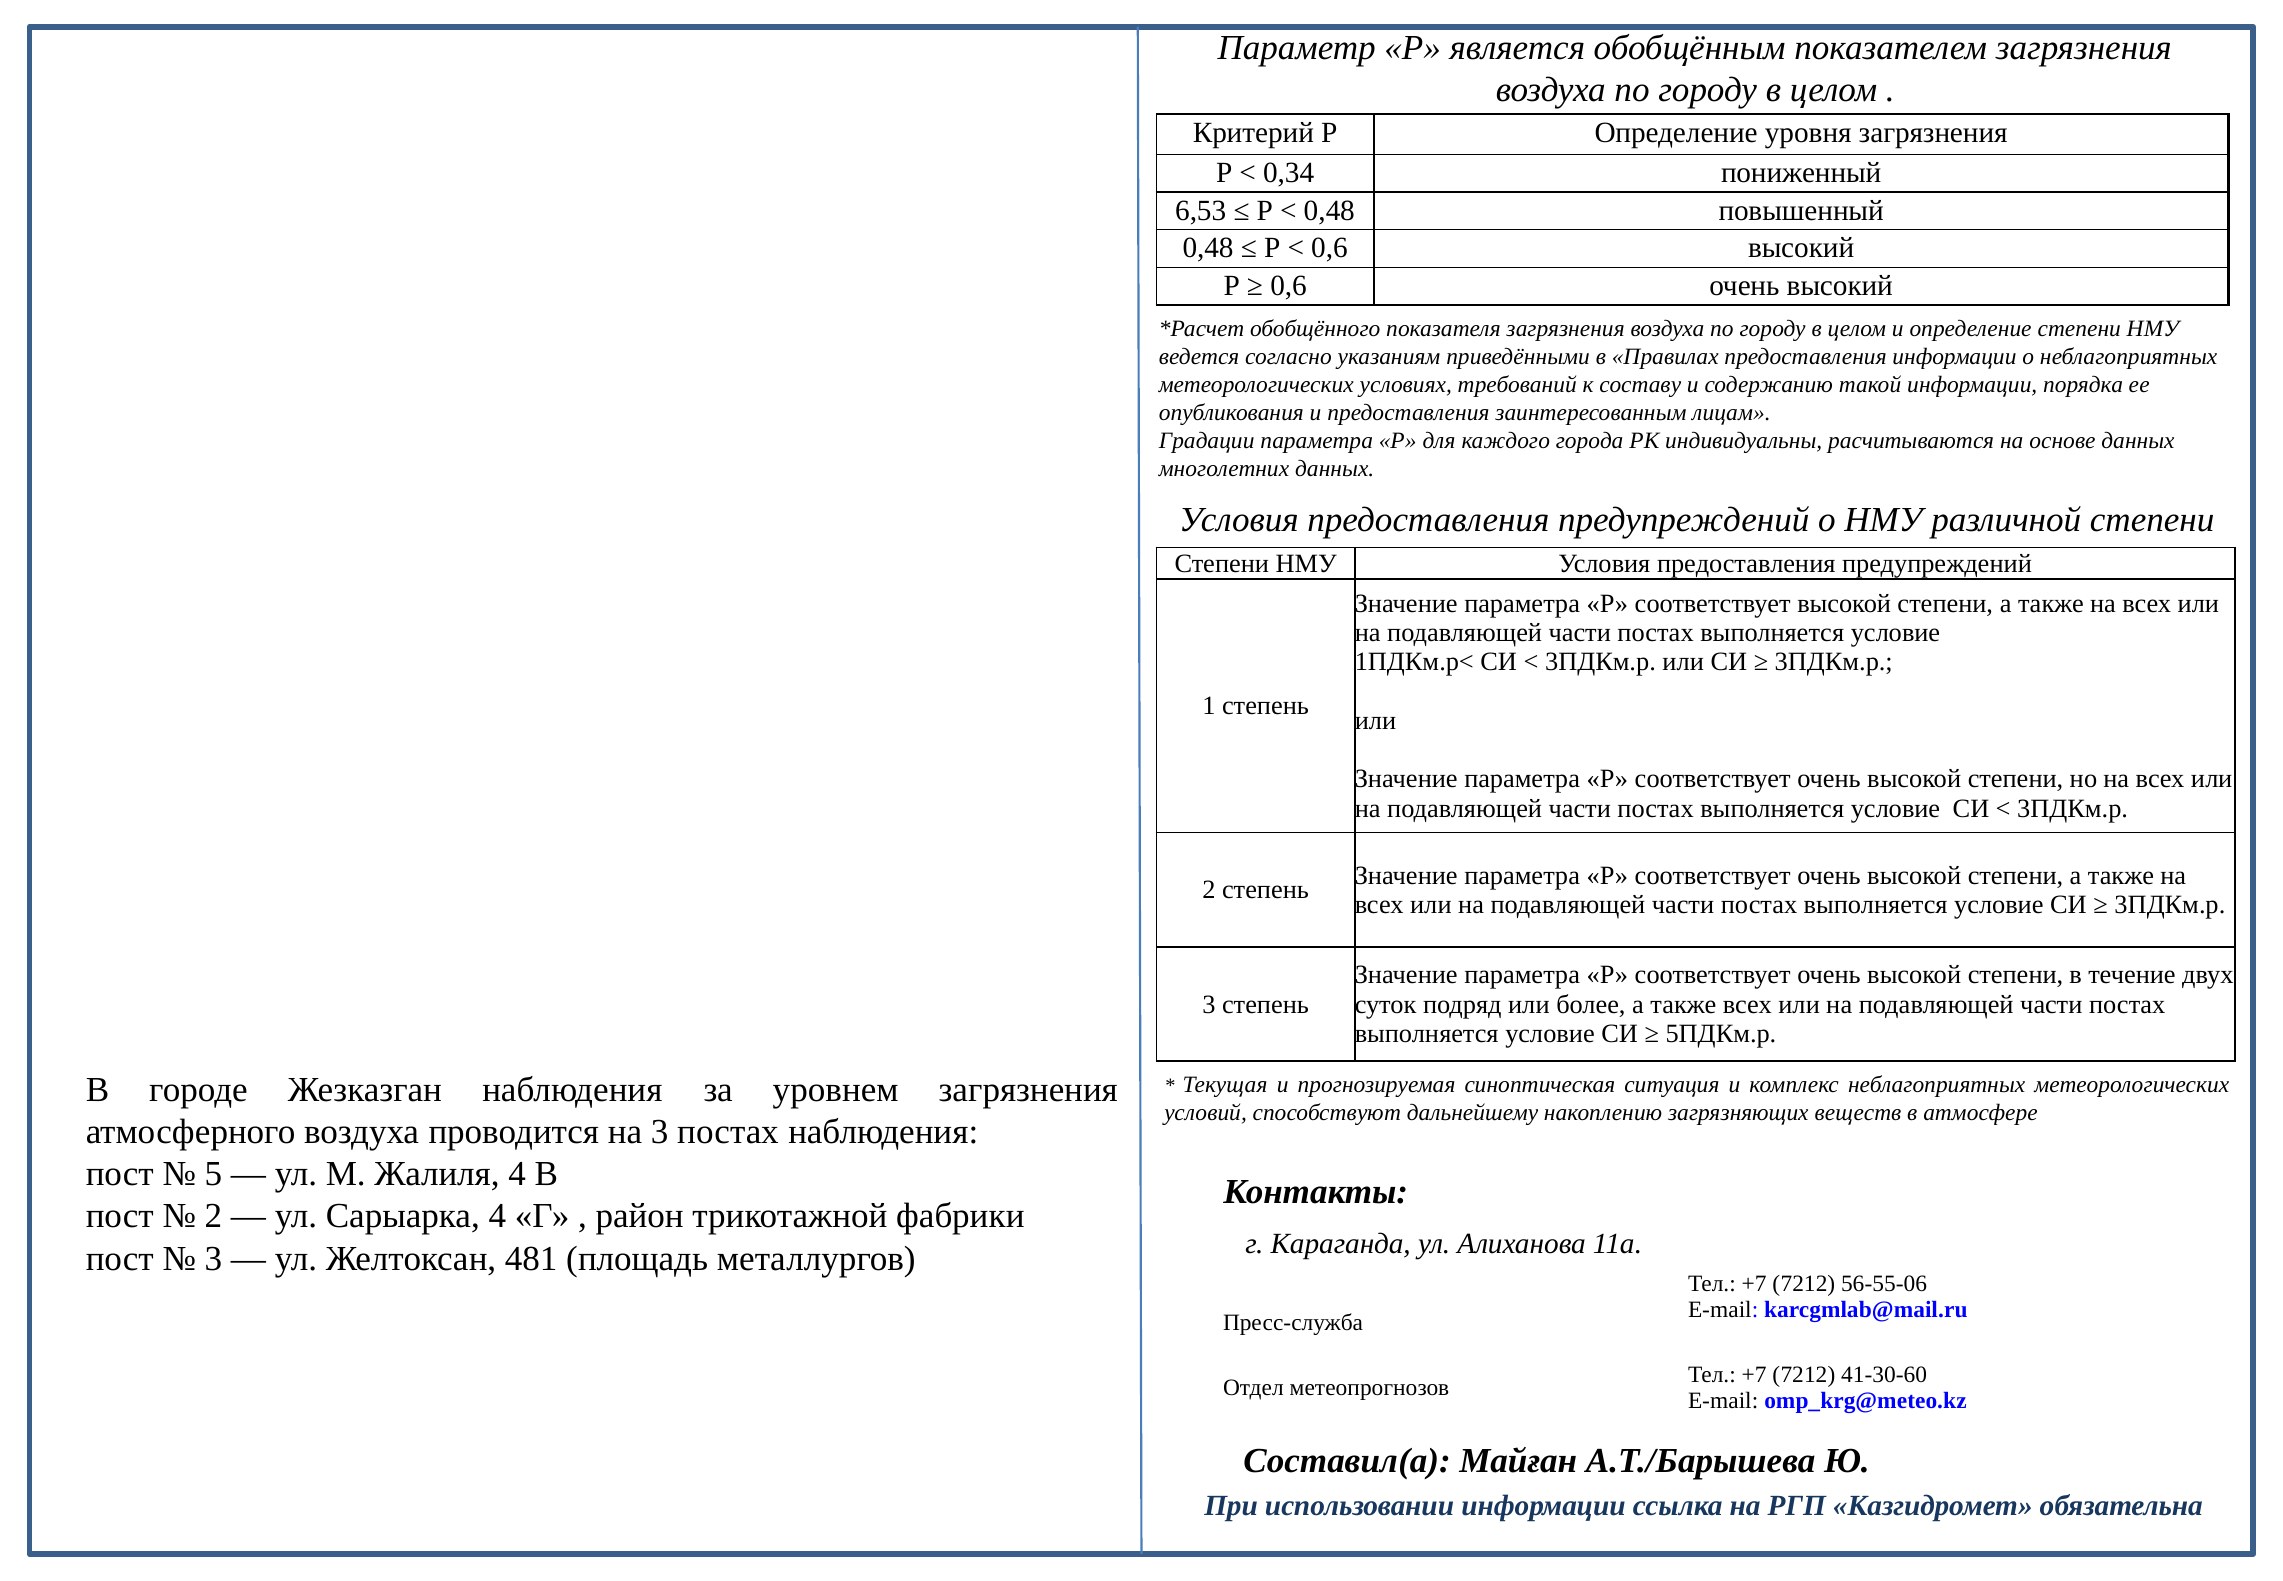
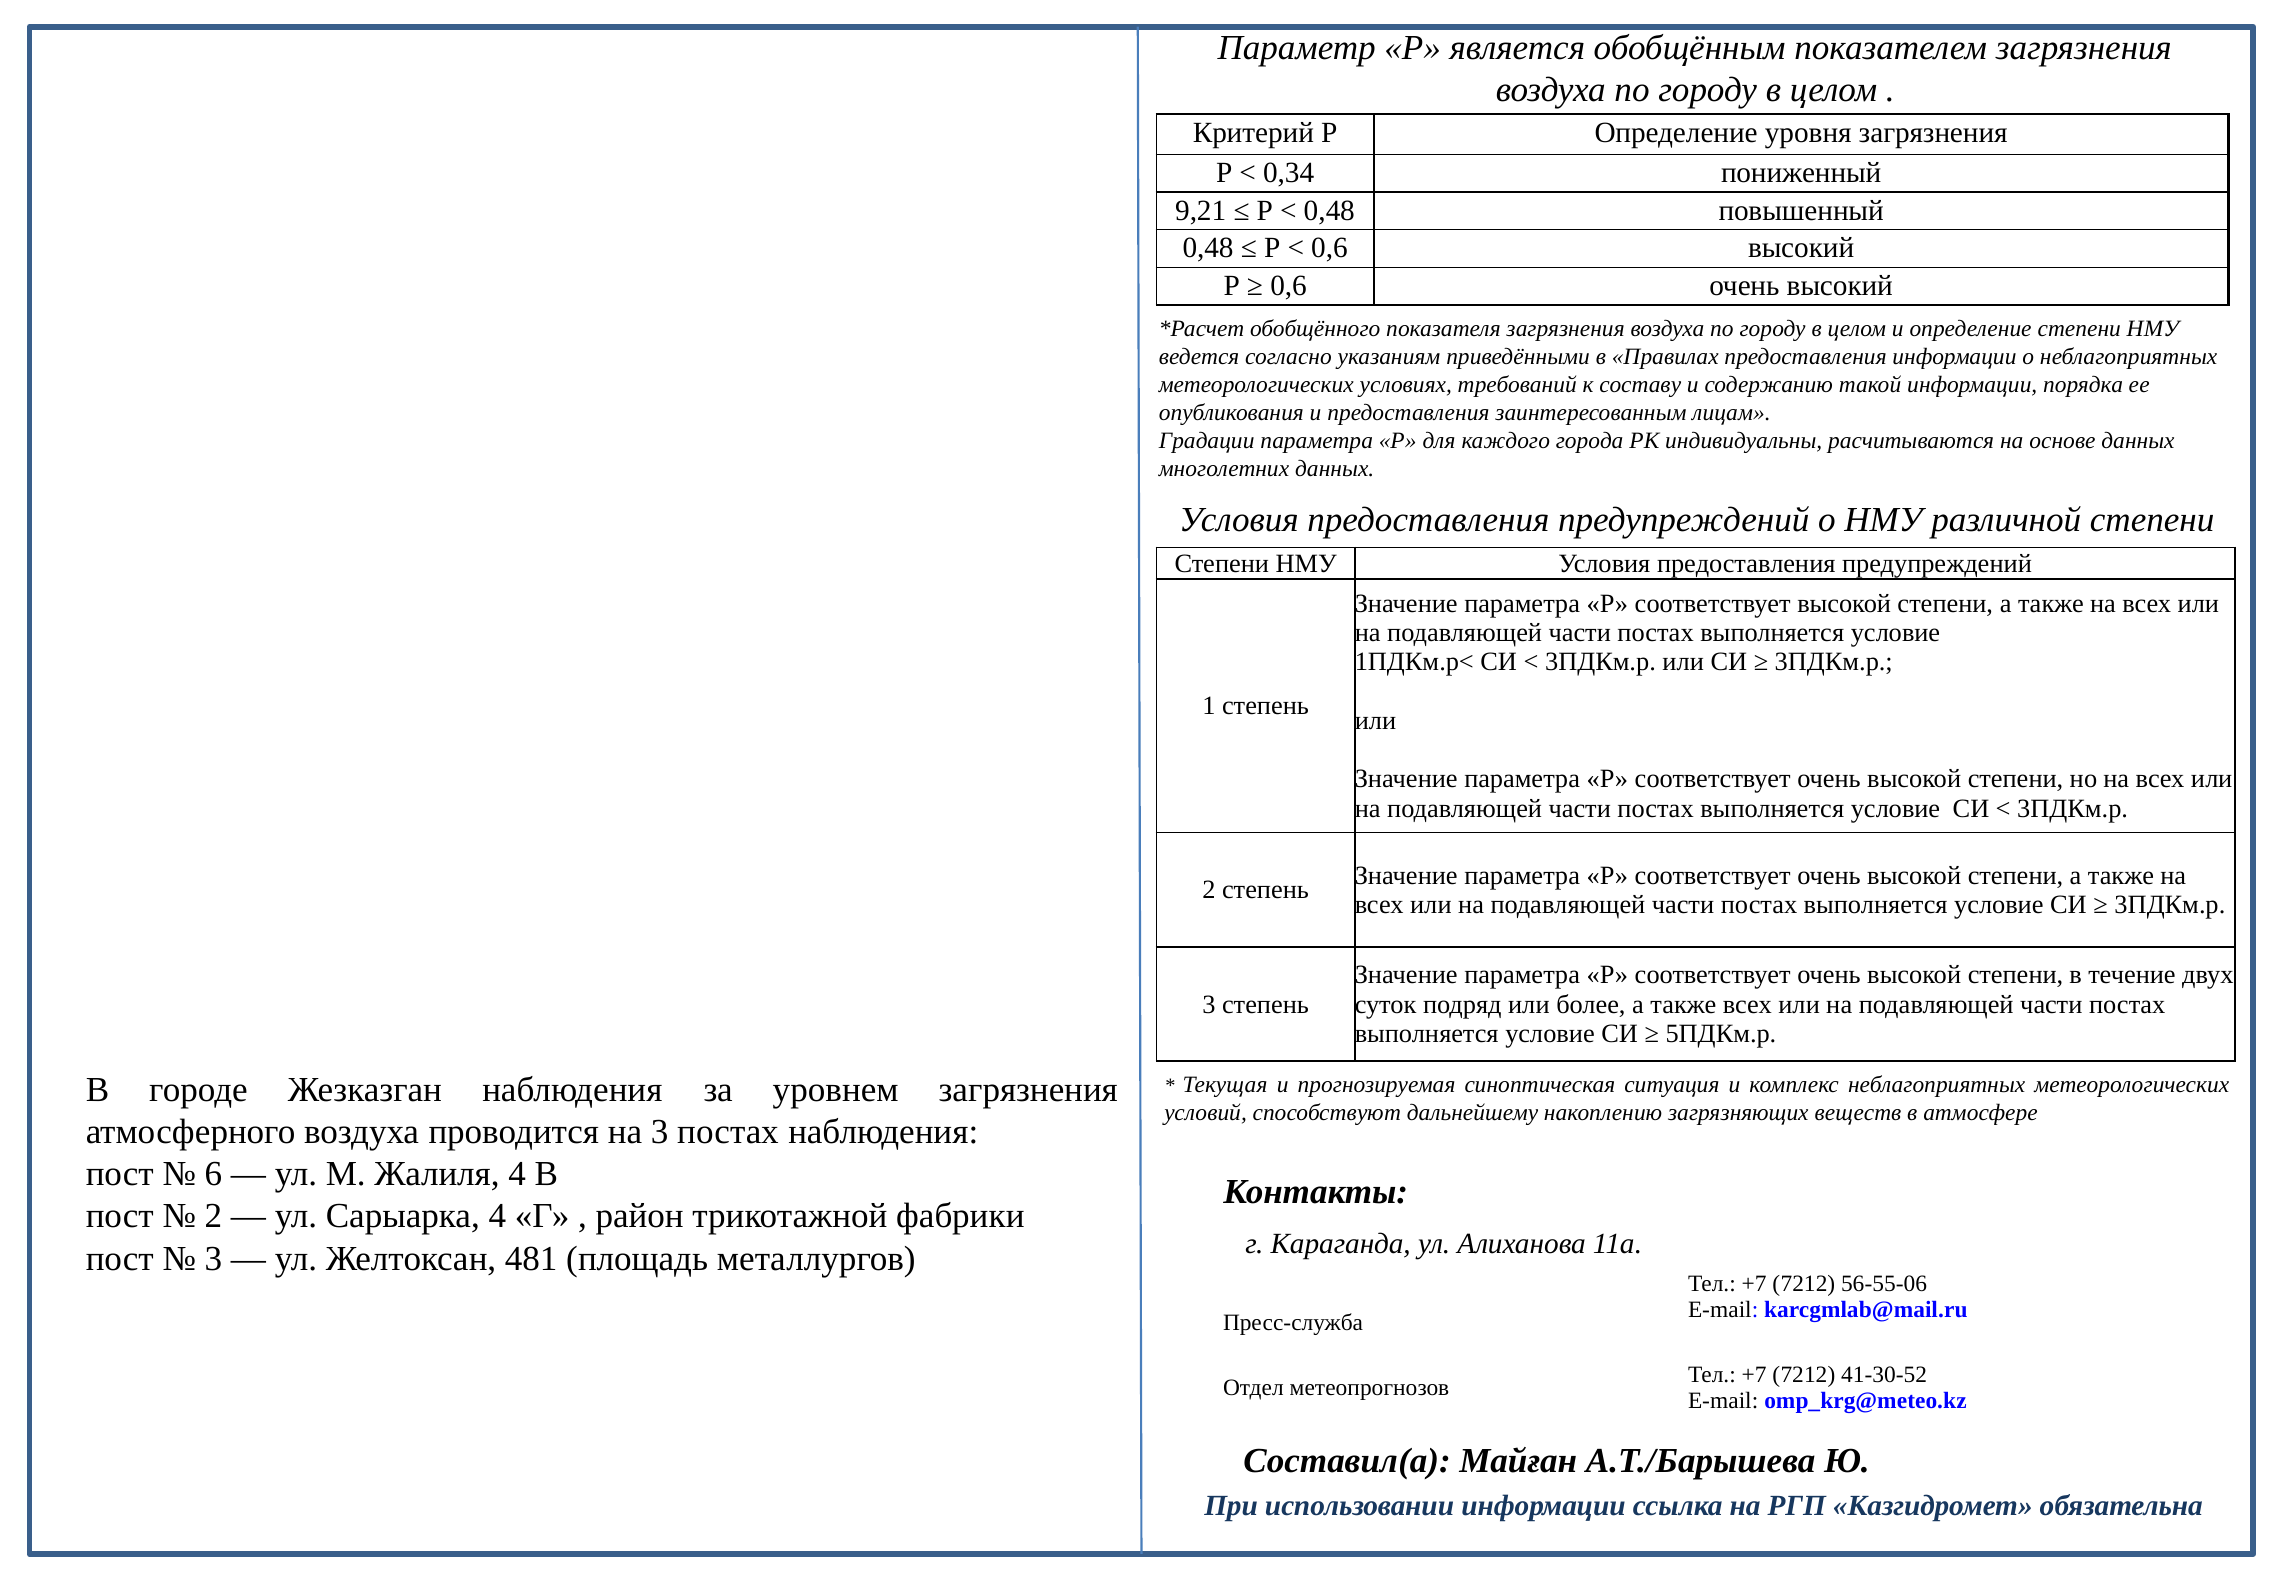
6,53: 6,53 -> 9,21 (1201, 210)
5: 5 -> 6 (213, 1174)
41-30-60: 41-30-60 -> 41-30-52 (1884, 1375)
